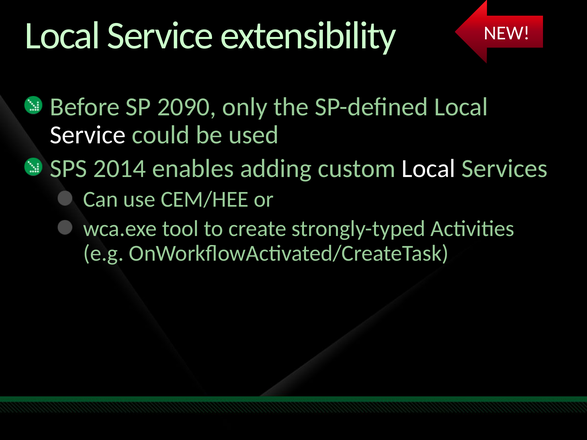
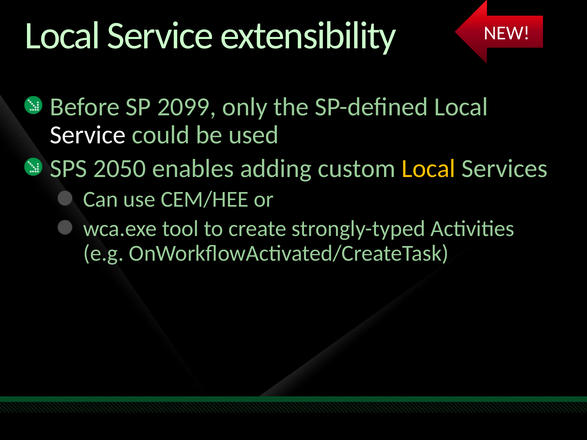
2090: 2090 -> 2099 (187, 107)
2014: 2014 -> 2050 (120, 169)
Local colour: white -> yellow (429, 169)
